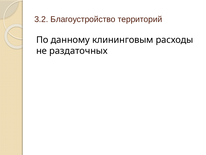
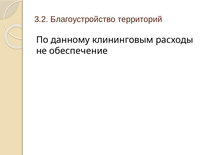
раздаточных: раздаточных -> обеспечение (78, 51)
